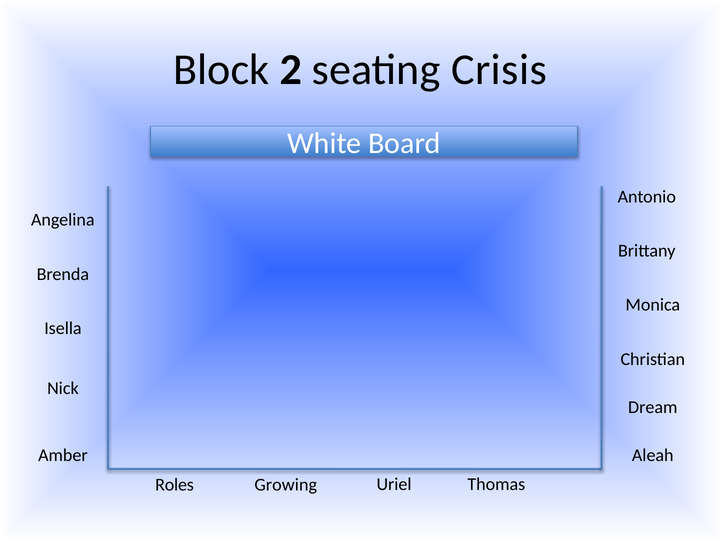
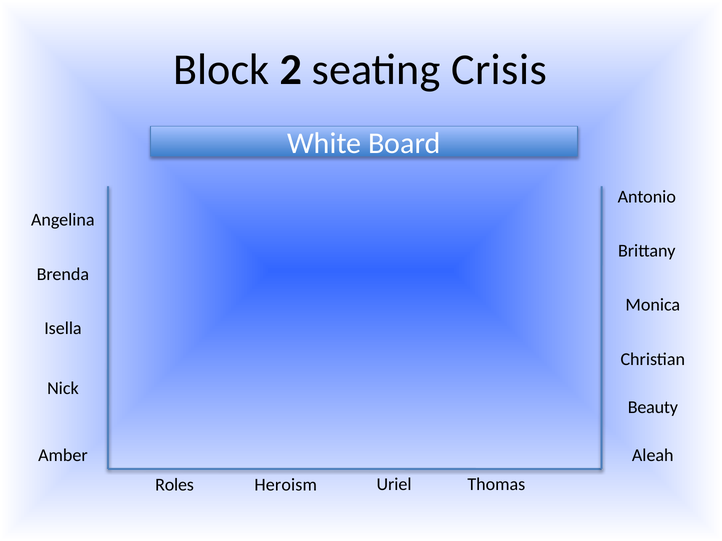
Dream: Dream -> Beauty (653, 408)
Growing: Growing -> Heroism (286, 485)
